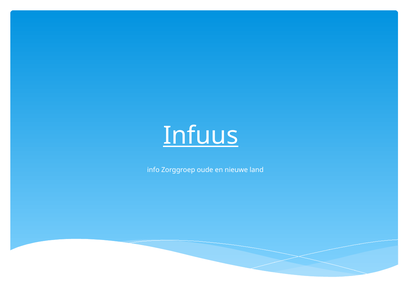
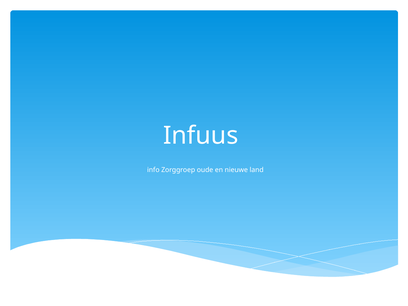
Infuus underline: present -> none (201, 136)
